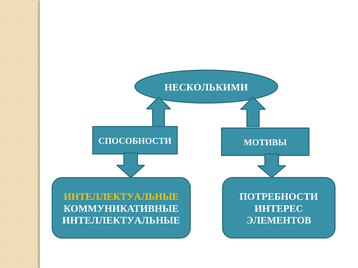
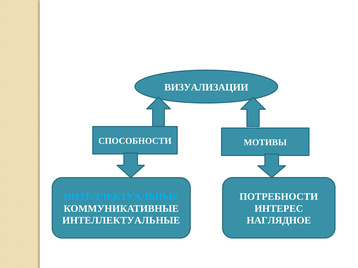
НЕСКОЛЬКИМИ: НЕСКОЛЬКИМИ -> ВИЗУАЛИЗАЦИИ (206, 87)
ИНТЕЛЛЕКТУАЛЬНЫЕ colour: yellow -> light blue (121, 197)
ЭЛЕМЕНТОВ: ЭЛЕМЕНТОВ -> НАГЛЯДНОЕ (279, 221)
